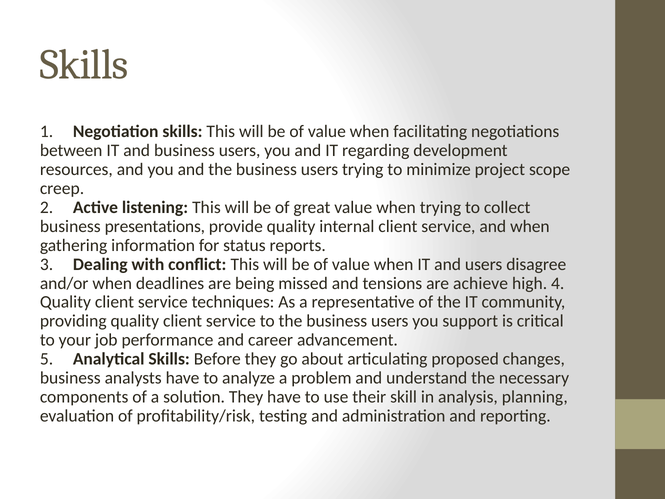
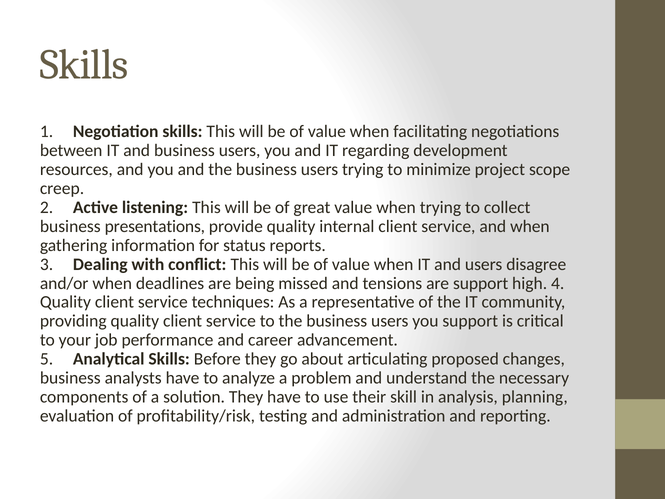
are achieve: achieve -> support (481, 283)
